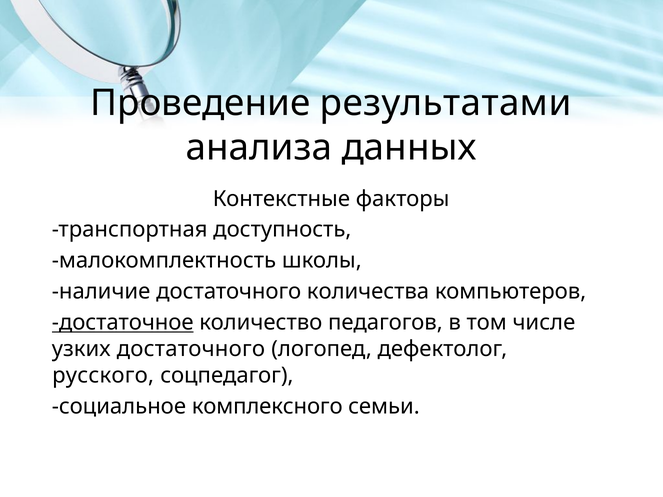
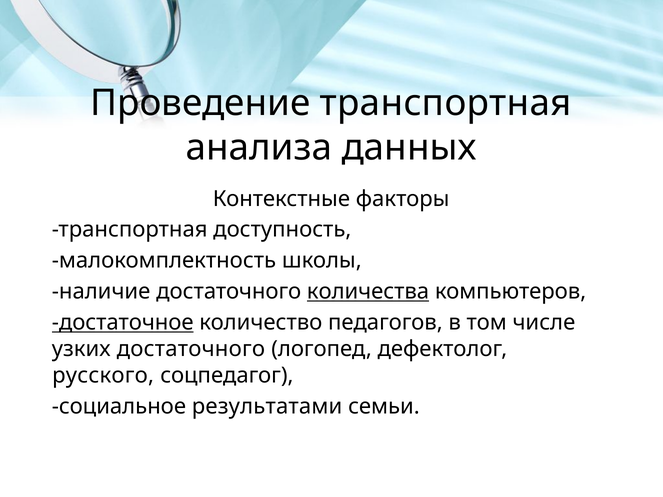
Проведение результатами: результатами -> транспортная (446, 103)
количества underline: none -> present (368, 292)
комплексного: комплексного -> результатами (267, 407)
